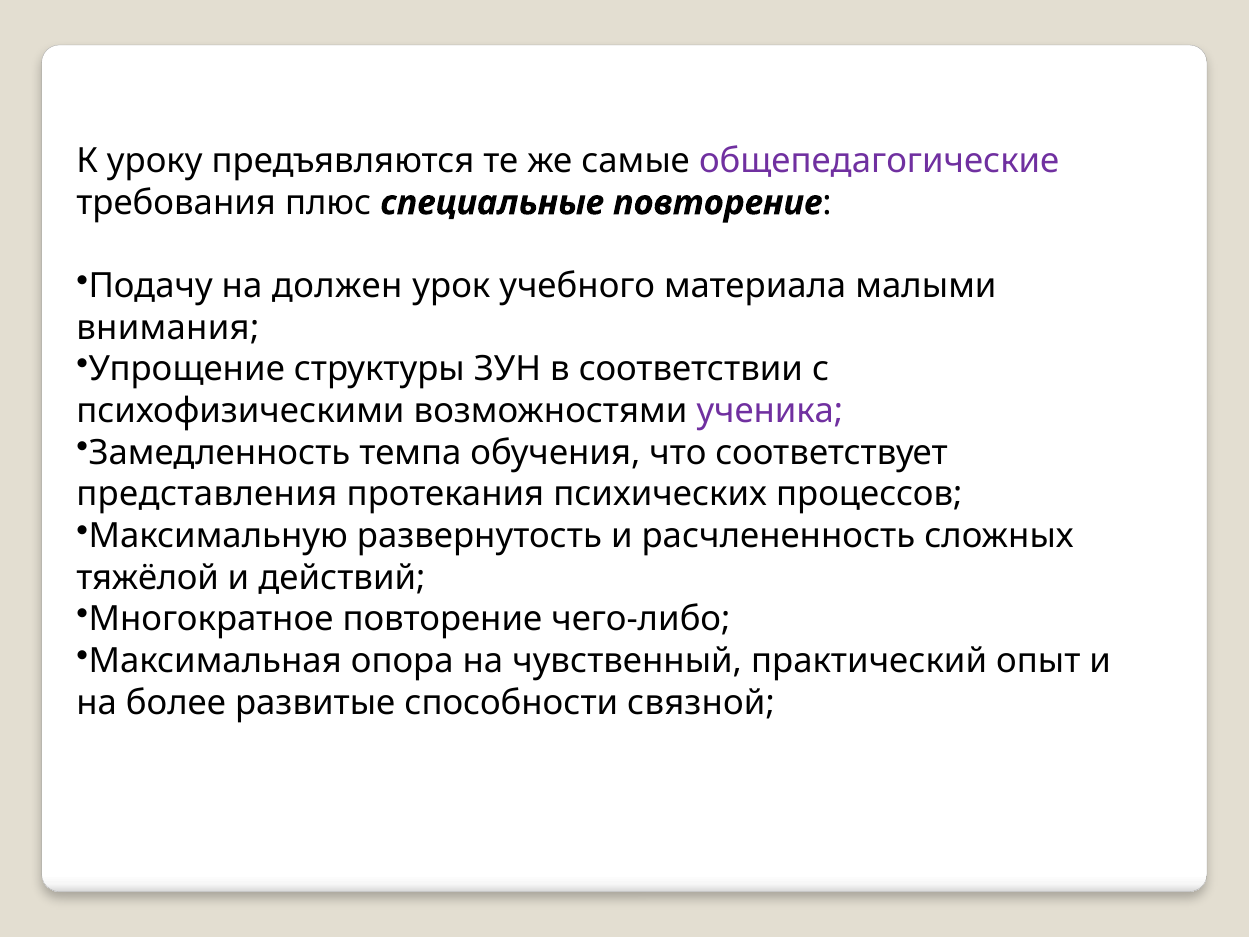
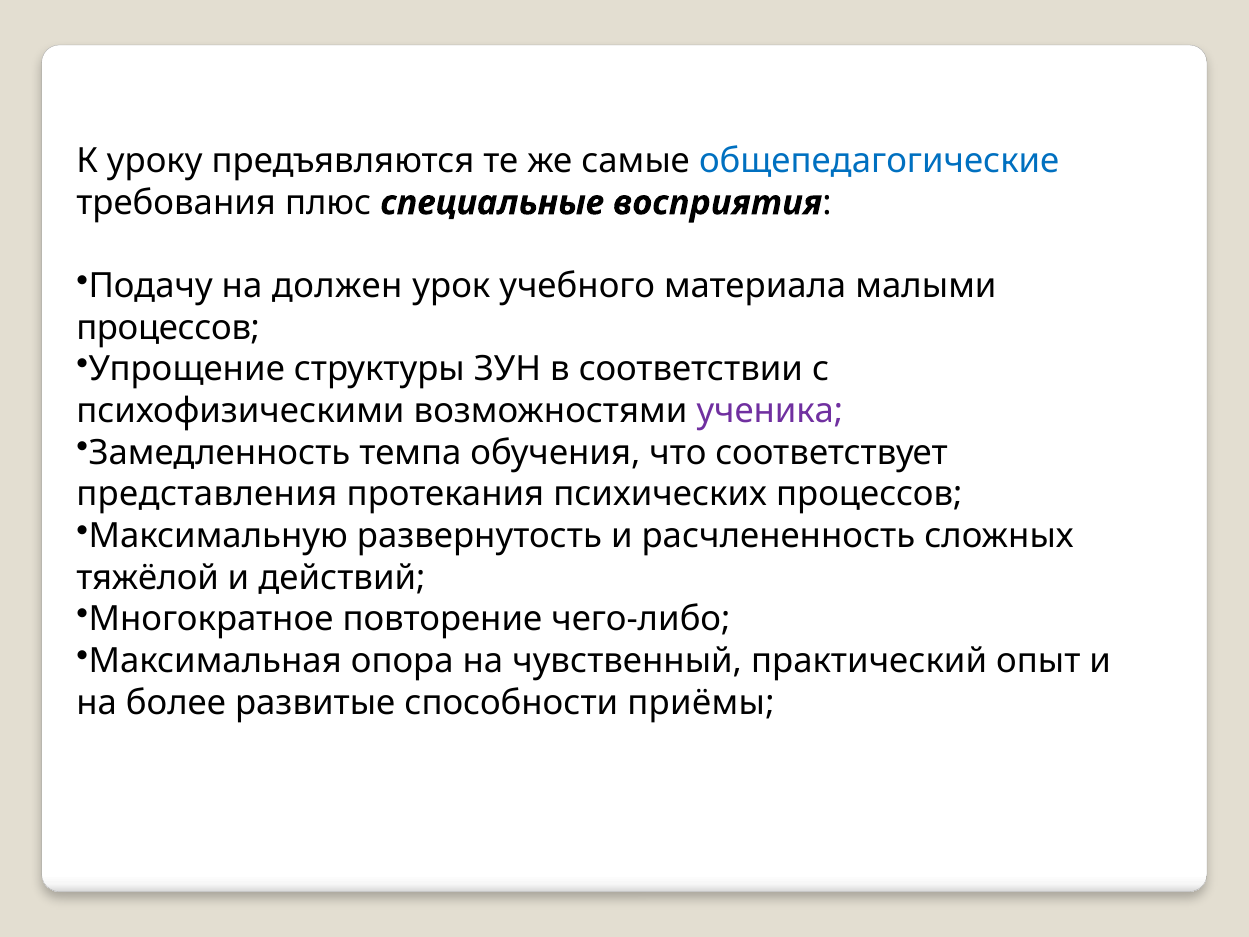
общепедагогические colour: purple -> blue (879, 161)
специальные повторение: повторение -> восприятия (718, 203)
внимания: внимания -> процессов (168, 328)
связной: связной -> приёмы (701, 703)
